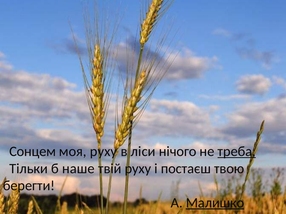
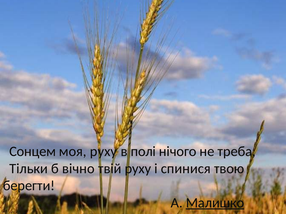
ліси: ліси -> полі (143, 152)
треба underline: present -> none (237, 152)
наше: наше -> вічно (78, 169)
постаєш: постаєш -> спинися (186, 169)
